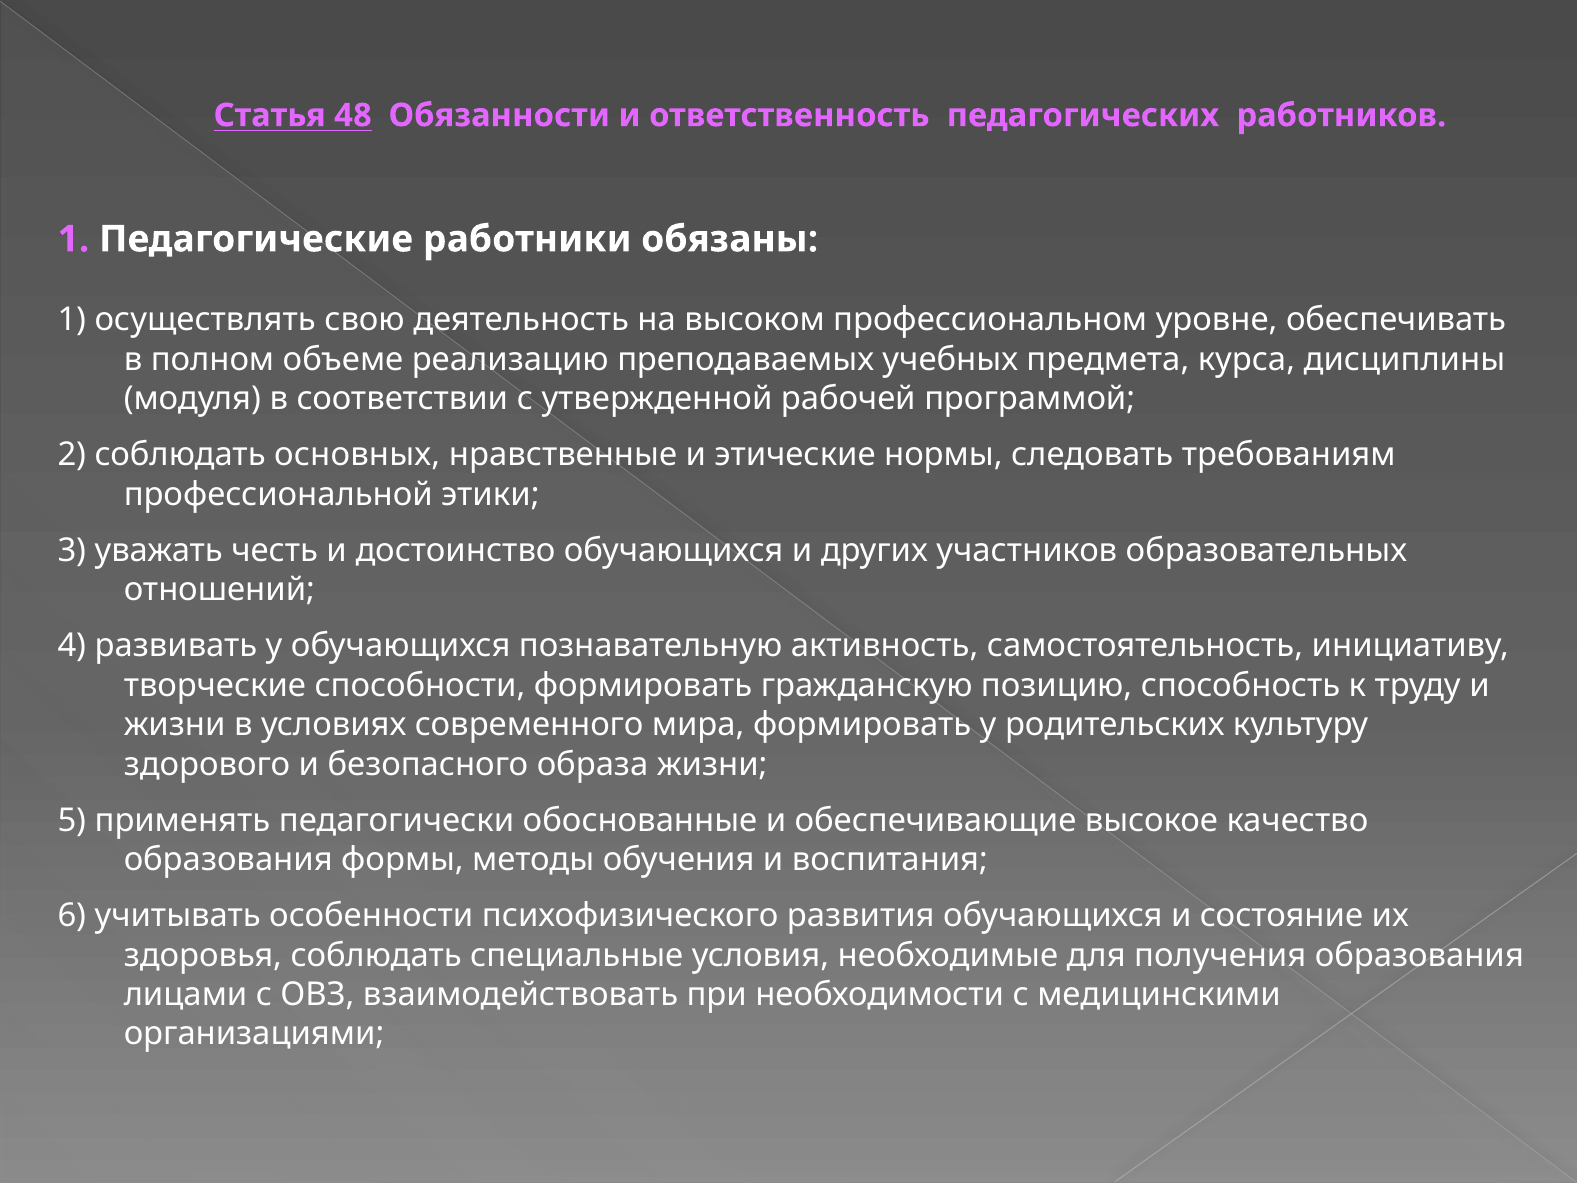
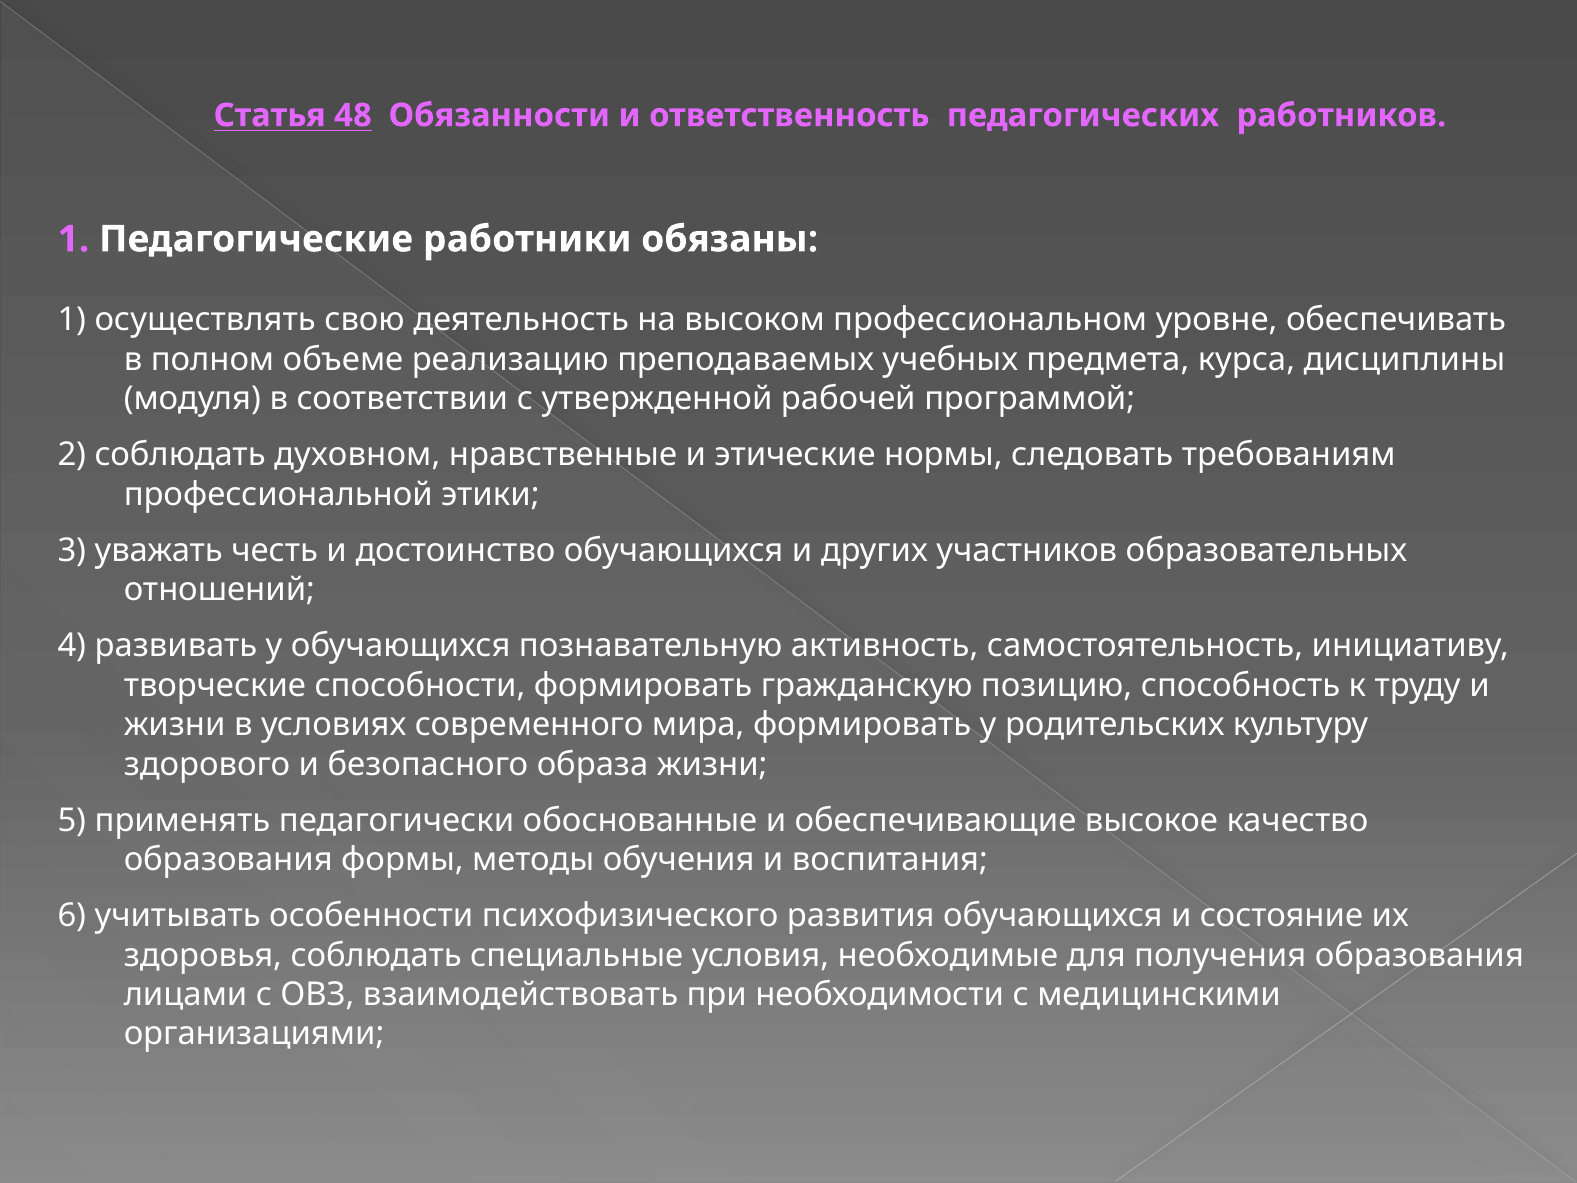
основных: основных -> духовном (357, 455)
